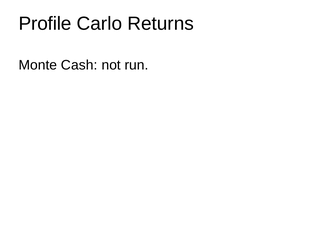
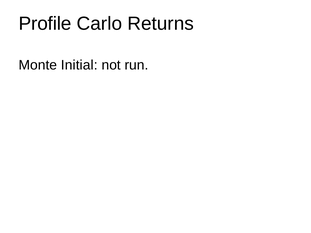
Cash: Cash -> Initial (79, 65)
